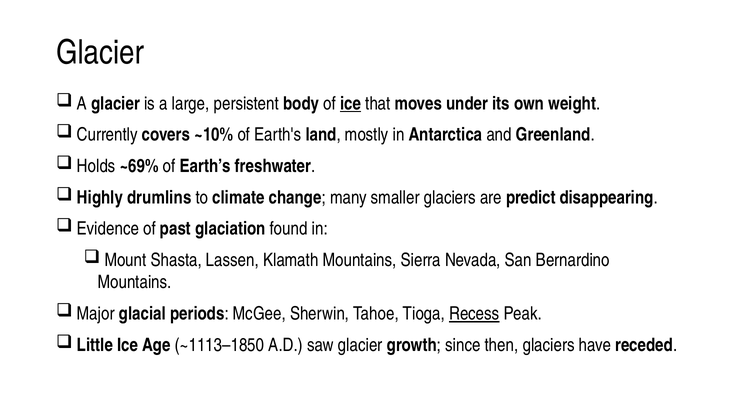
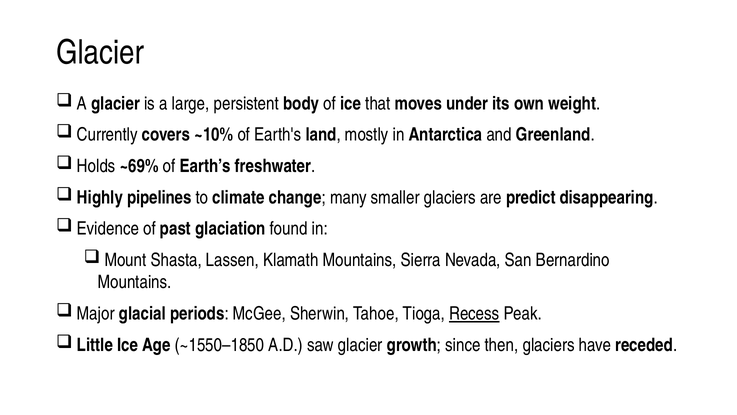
ice underline: present -> none (351, 103)
drumlins: drumlins -> pipelines (159, 197)
~1113–1850: ~1113–1850 -> ~1550–1850 (220, 345)
